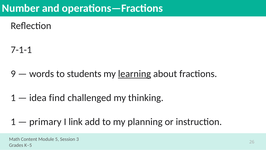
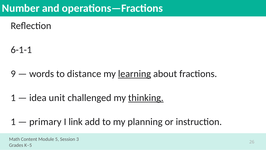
7-1-1: 7-1-1 -> 6-1-1 (21, 50)
students: students -> distance (84, 74)
find: find -> unit (57, 98)
thinking underline: none -> present (146, 98)
